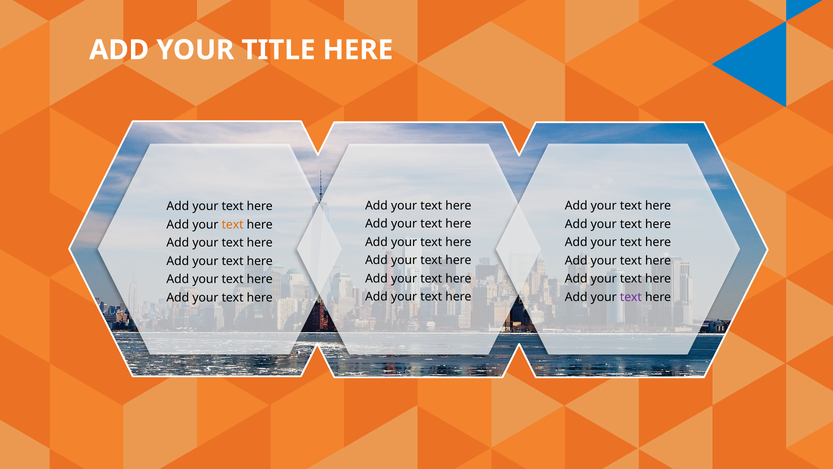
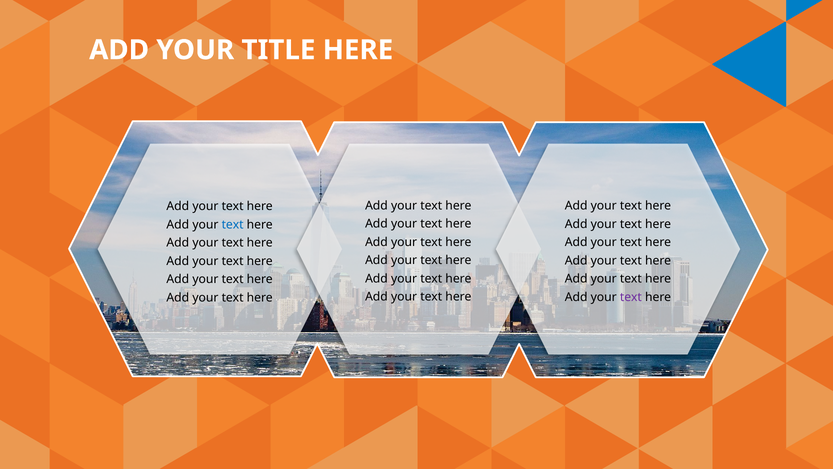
text colour: orange -> blue (233, 224)
